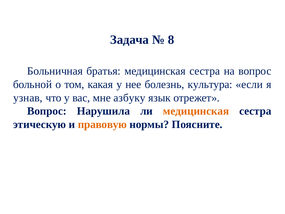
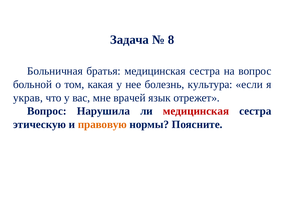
узнав: узнав -> украв (28, 98)
азбуку: азбуку -> врачей (130, 98)
медицинская colour: orange -> red (196, 111)
